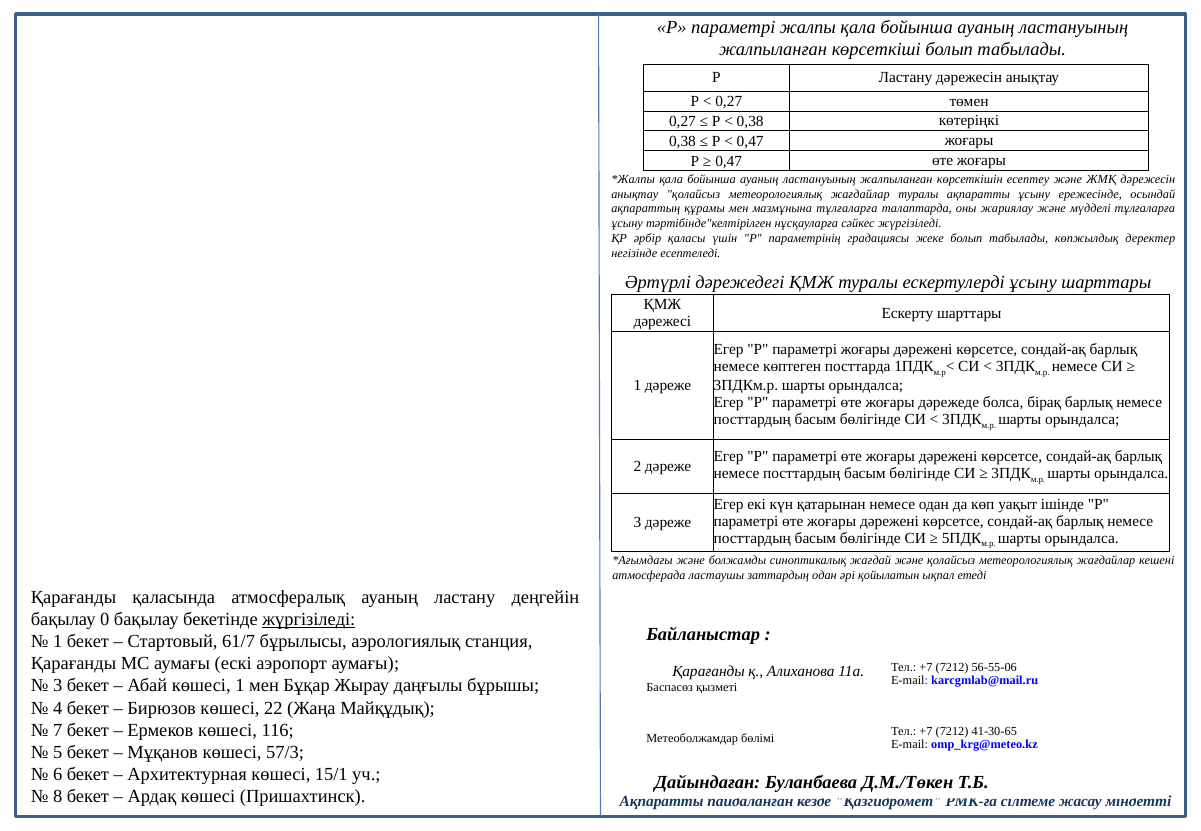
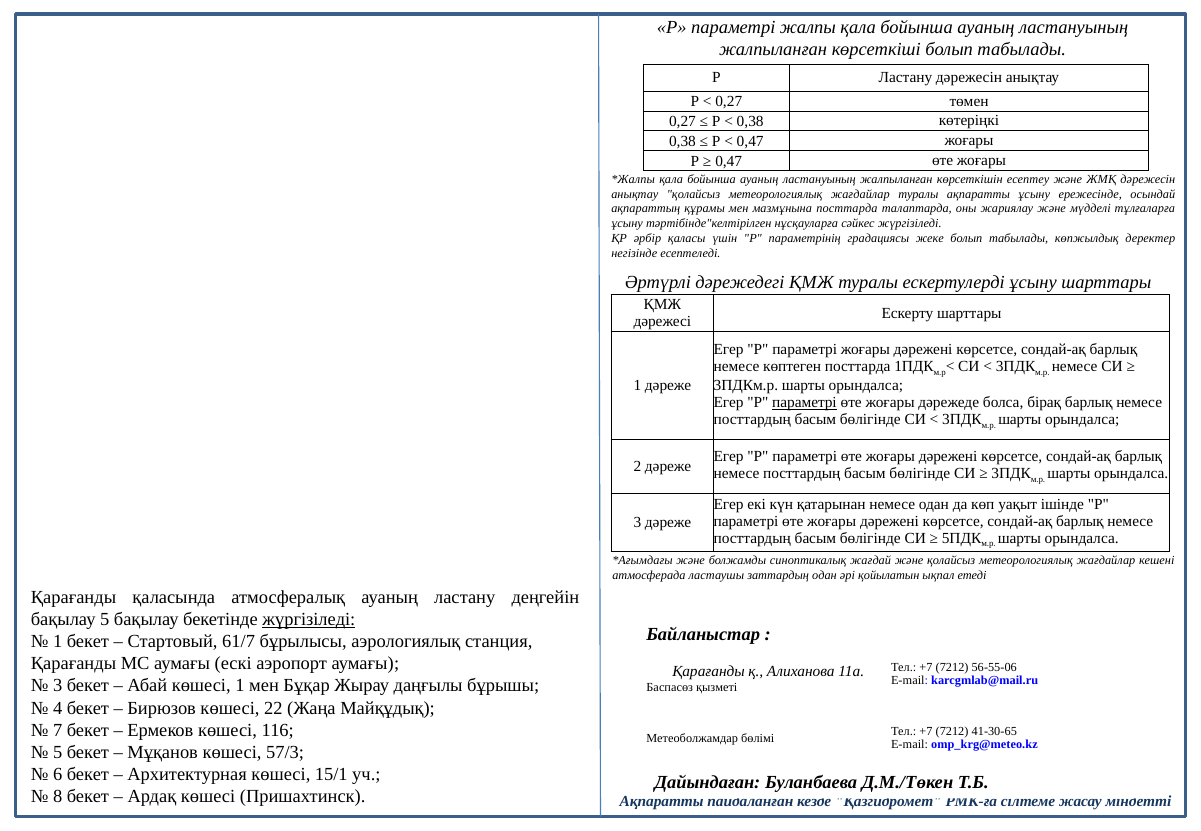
мазмұнына тұлғаларға: тұлғаларға -> посттарда (847, 209)
параметрі underline: none -> present (804, 403)
бақылау 0: 0 -> 5 (105, 620)
